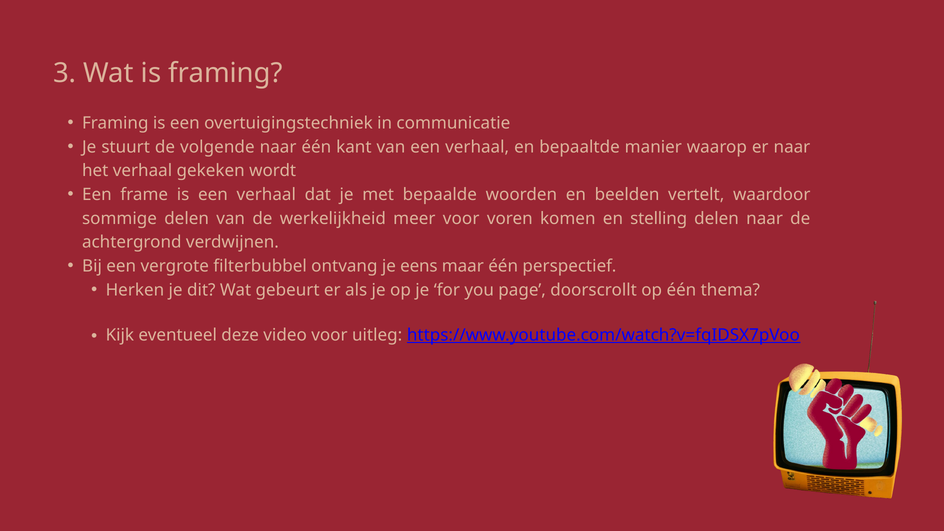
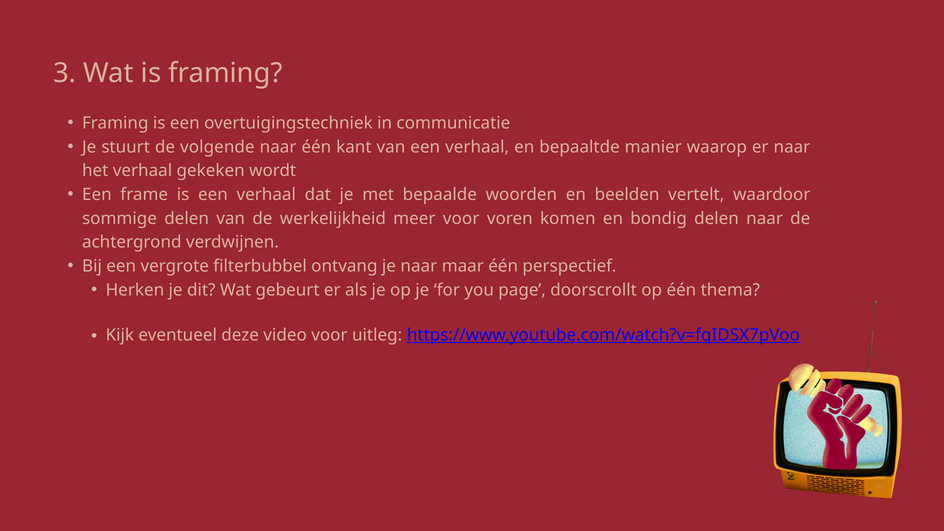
stelling: stelling -> bondig (659, 218)
je eens: eens -> naar (419, 266)
